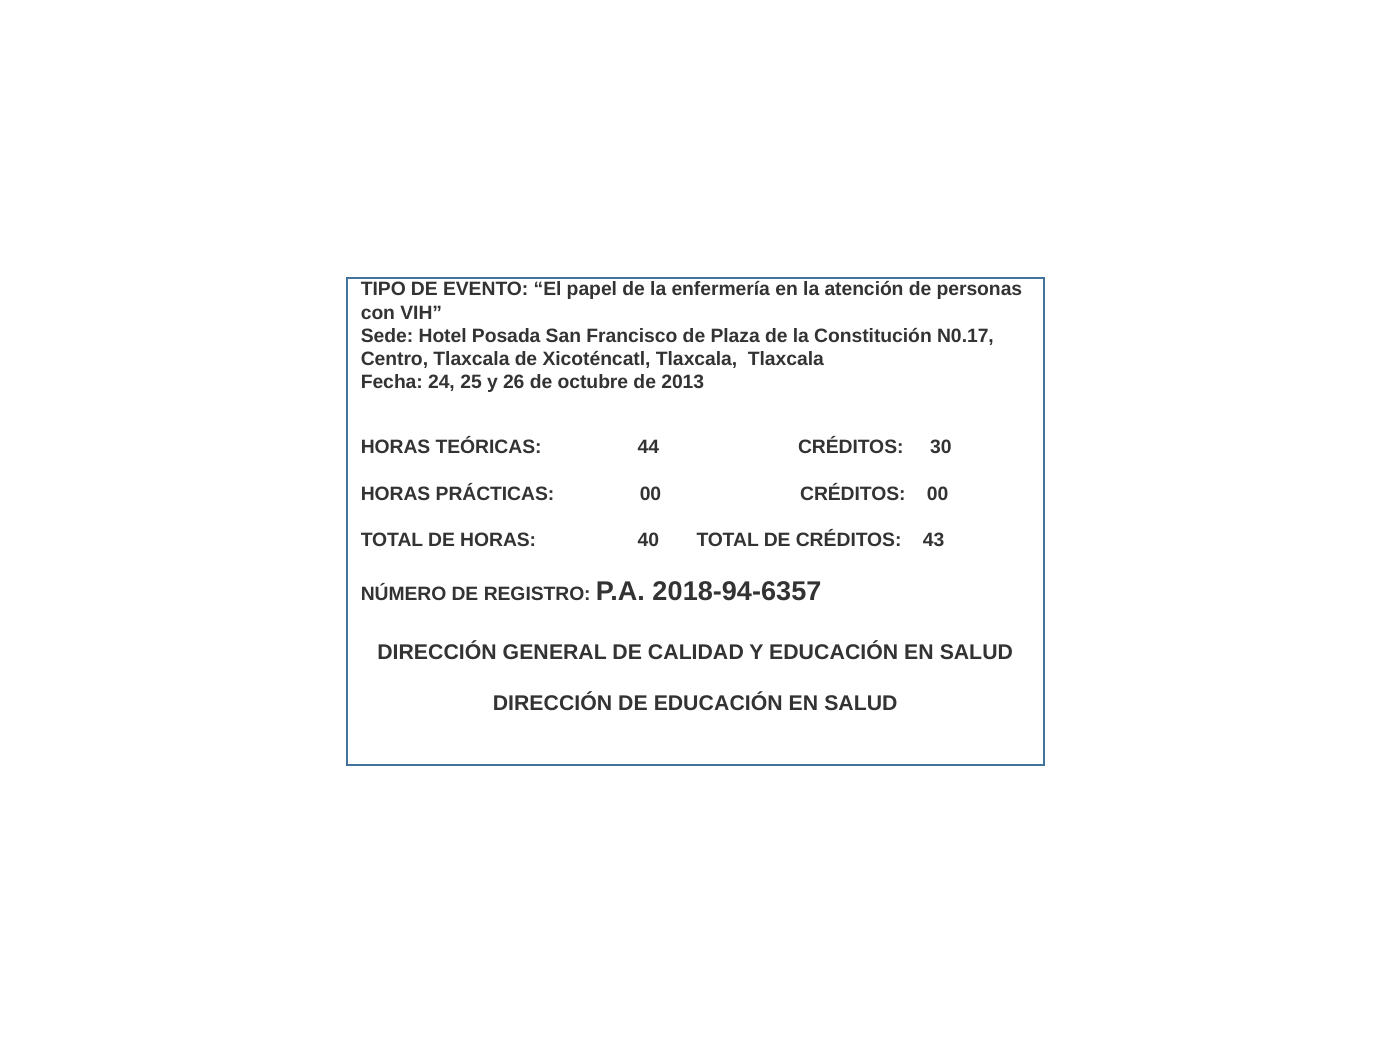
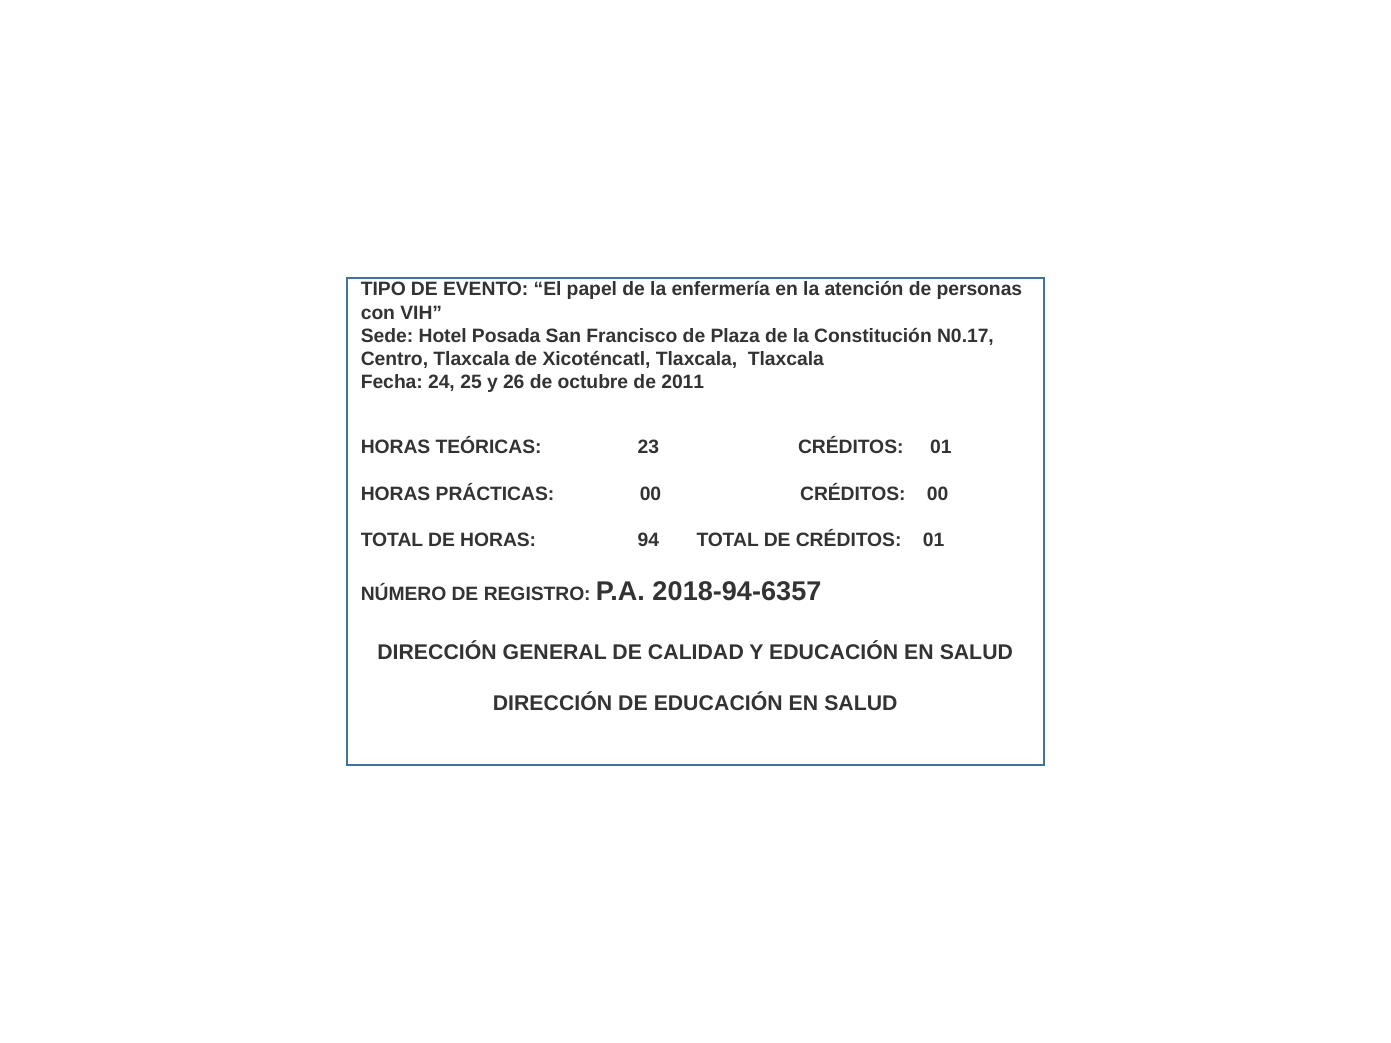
2013: 2013 -> 2011 (683, 383)
44: 44 -> 23 (648, 448)
30: 30 -> 01 (941, 448)
40: 40 -> 94 (648, 540)
DE CRÉDITOS 43: 43 -> 01 (934, 540)
